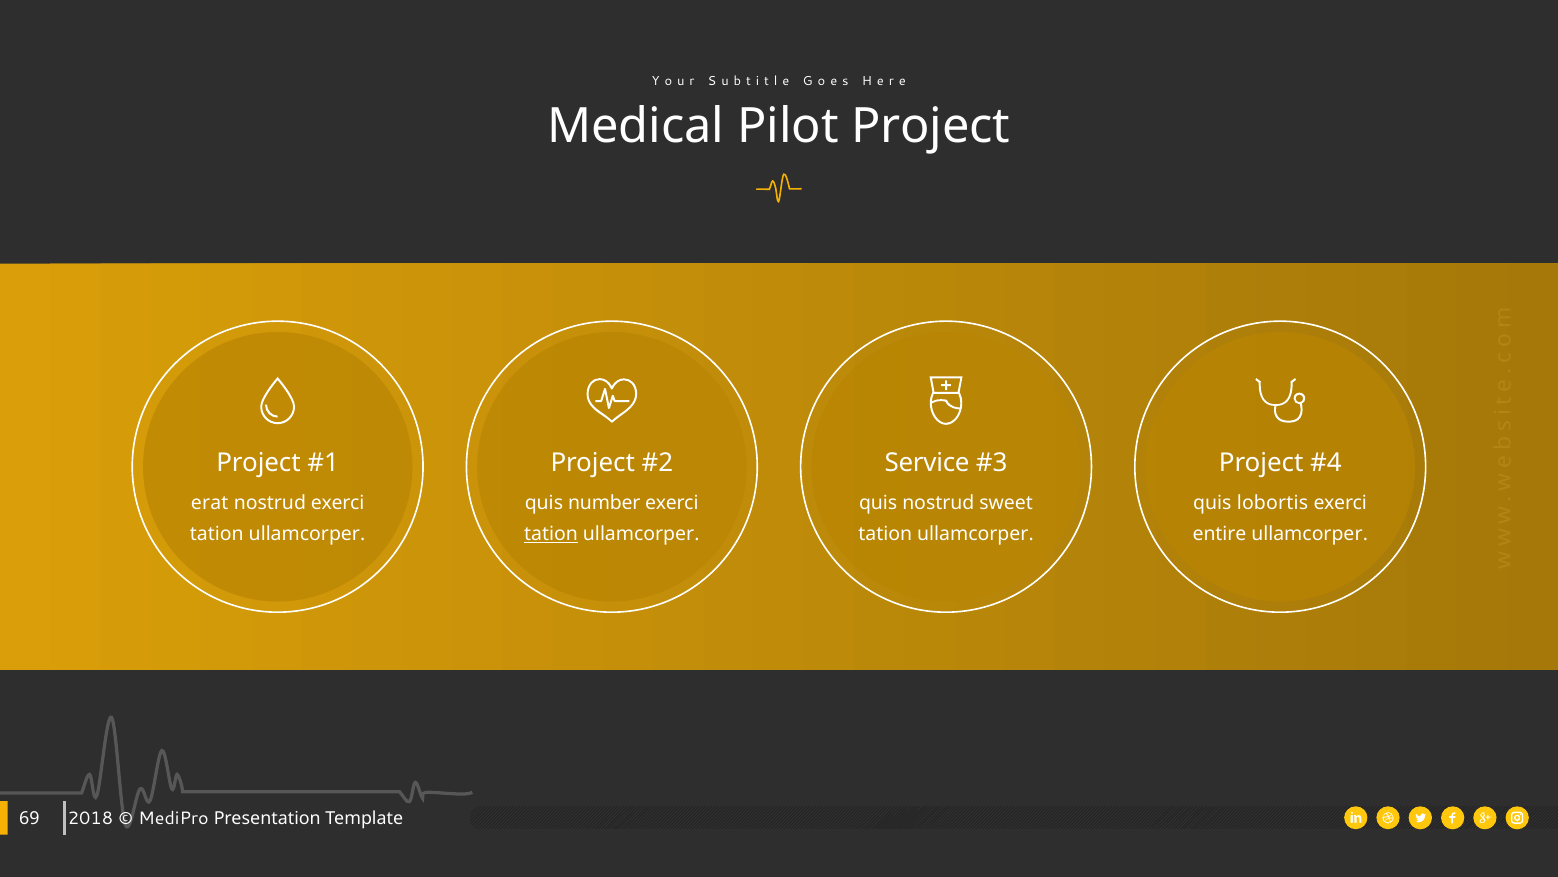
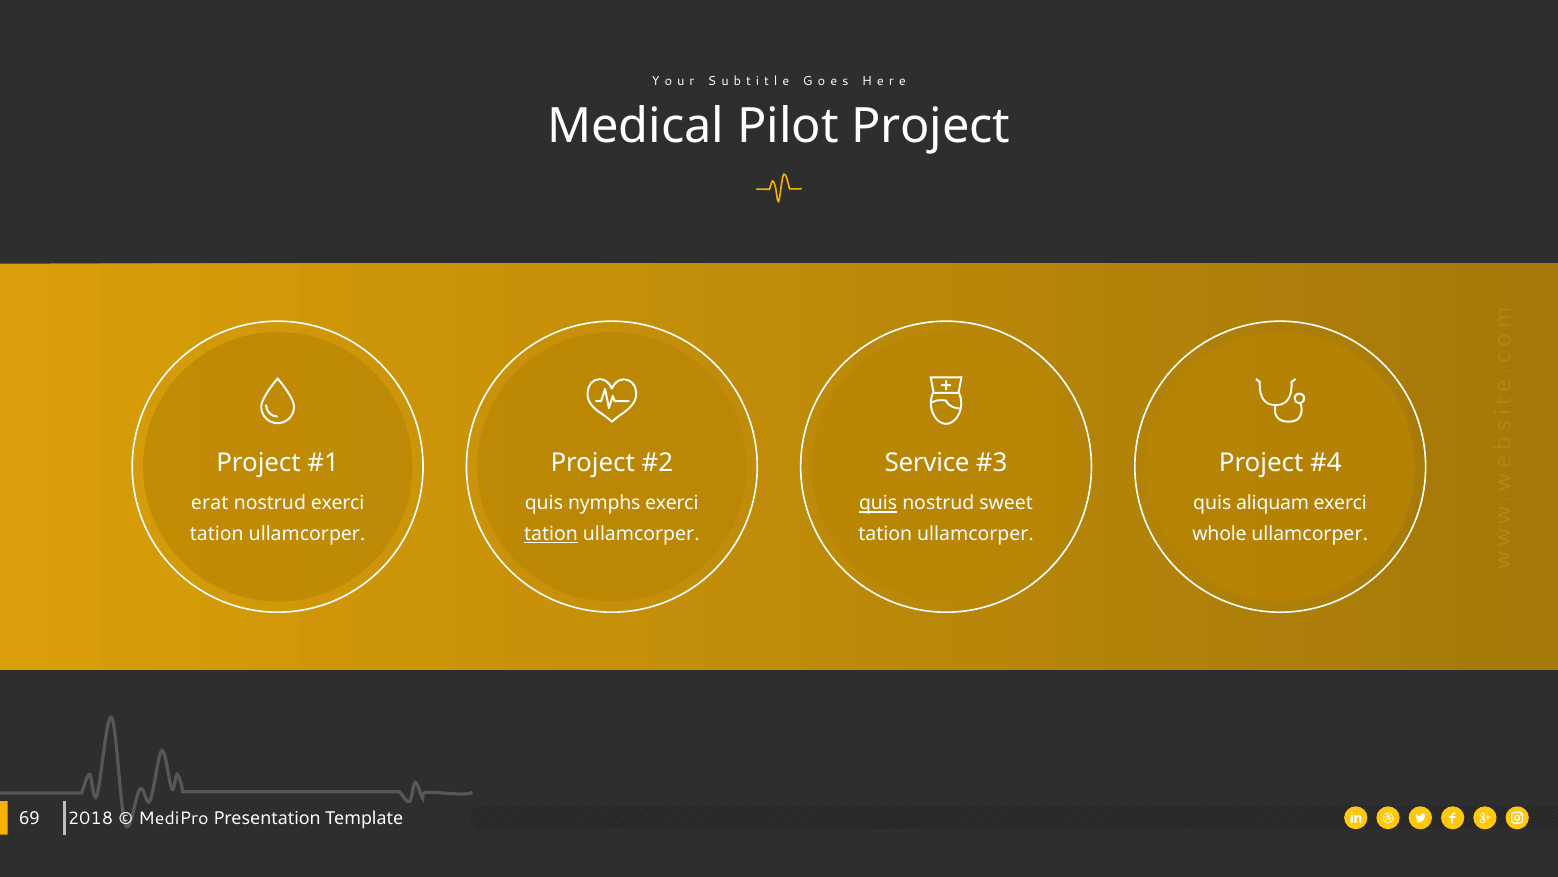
number: number -> nymphs (604, 503)
quis underline: none -> present (878, 503)
lobortis: lobortis -> aliquam (1273, 503)
entire: entire -> whole (1220, 534)
